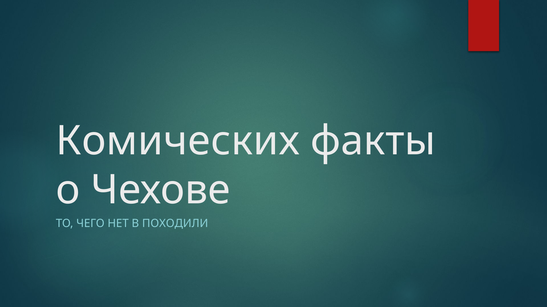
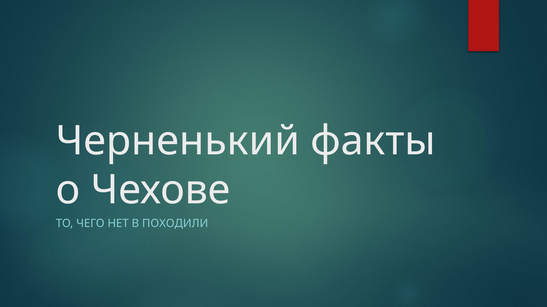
Комических: Комических -> Черненький (178, 141)
